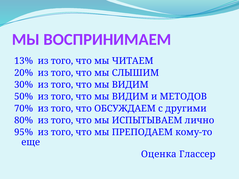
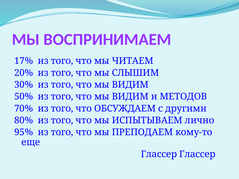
13%: 13% -> 17% (24, 61)
Оценка: Оценка -> Глассер (159, 154)
